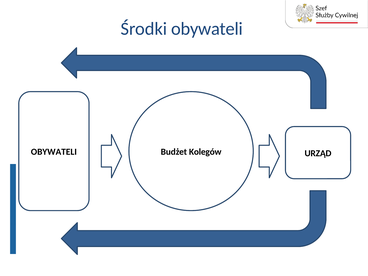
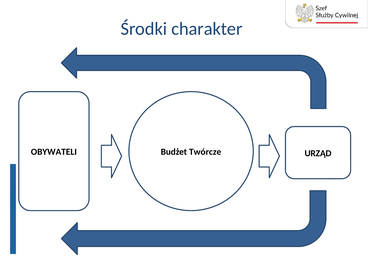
Środki obywateli: obywateli -> charakter (207, 29)
Kolegów: Kolegów -> Twórcze (205, 152)
